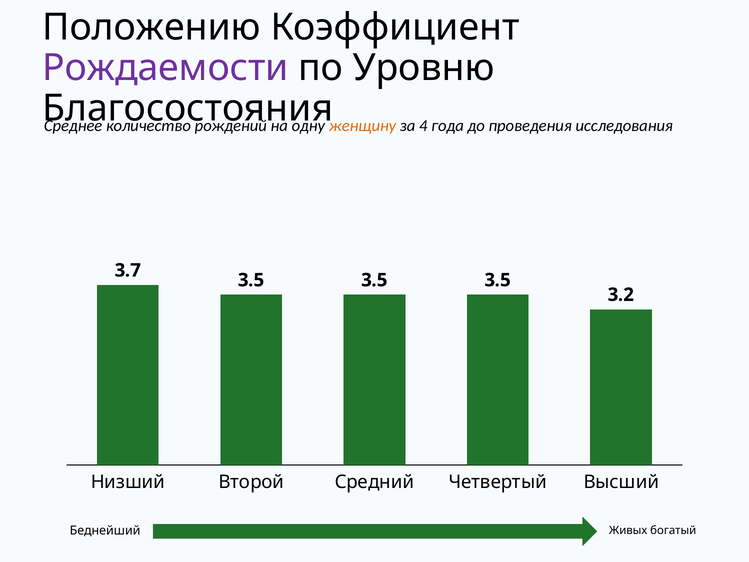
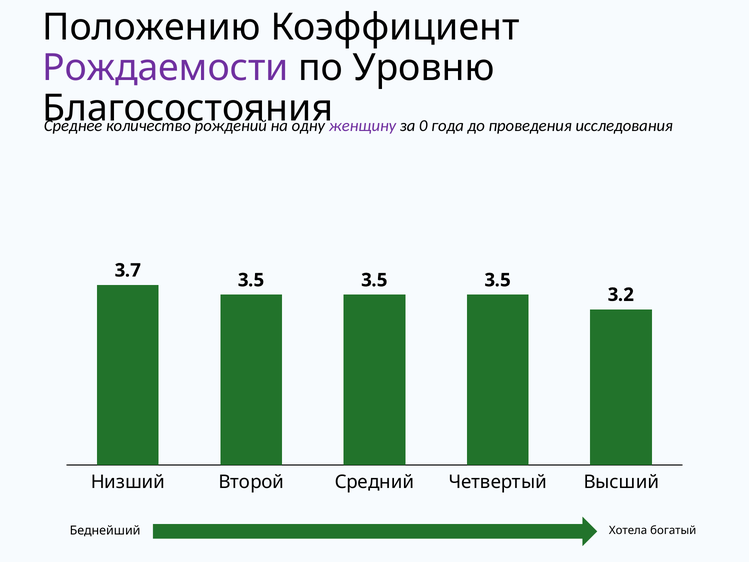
женщину colour: orange -> purple (362, 126)
4: 4 -> 0 (423, 126)
Живых: Живых -> Хотела (628, 530)
